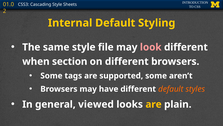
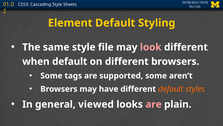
Internal: Internal -> Element (70, 23)
when section: section -> default (70, 61)
are colour: yellow -> pink (154, 104)
